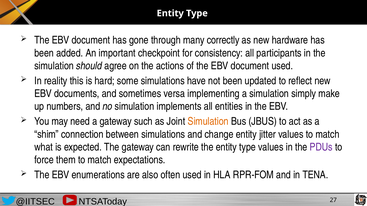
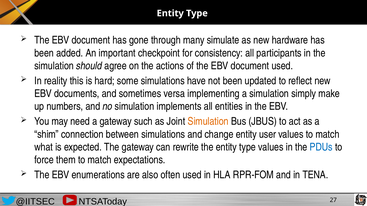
correctly: correctly -> simulate (223, 40)
jitter: jitter -> user (268, 135)
PDUs colour: purple -> blue (321, 147)
